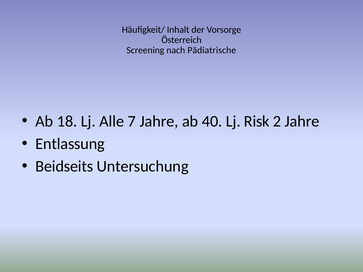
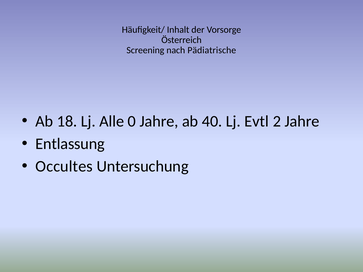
7: 7 -> 0 (132, 121)
Risk: Risk -> Evtl (257, 121)
Beidseits: Beidseits -> Occultes (64, 167)
